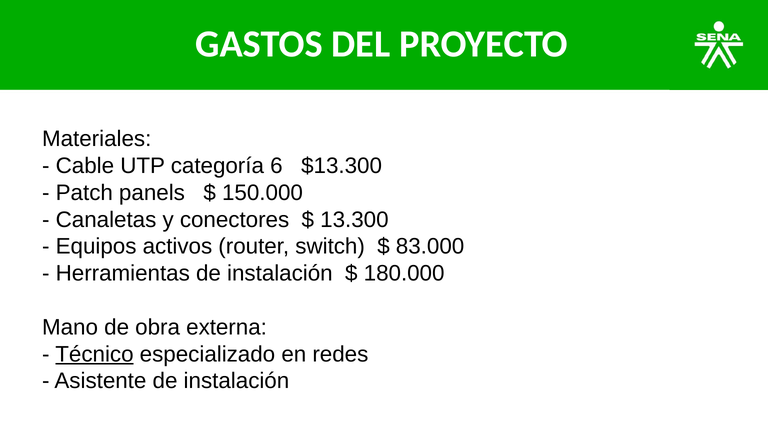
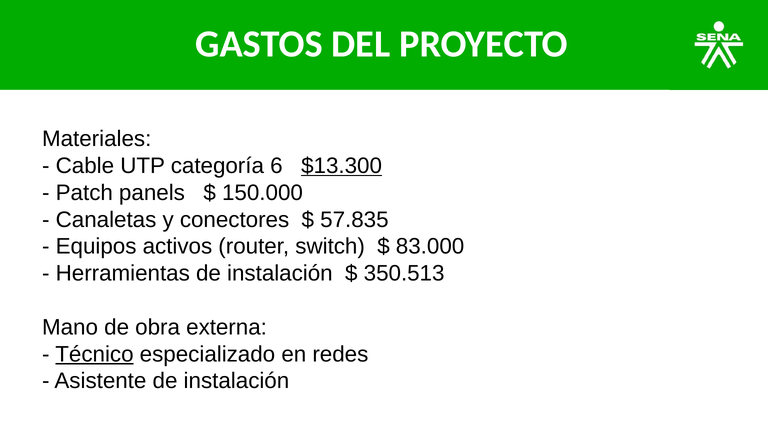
$13.300 underline: none -> present (342, 166)
13.300: 13.300 -> 57.835 (354, 220)
180.000: 180.000 -> 350.513 (404, 273)
